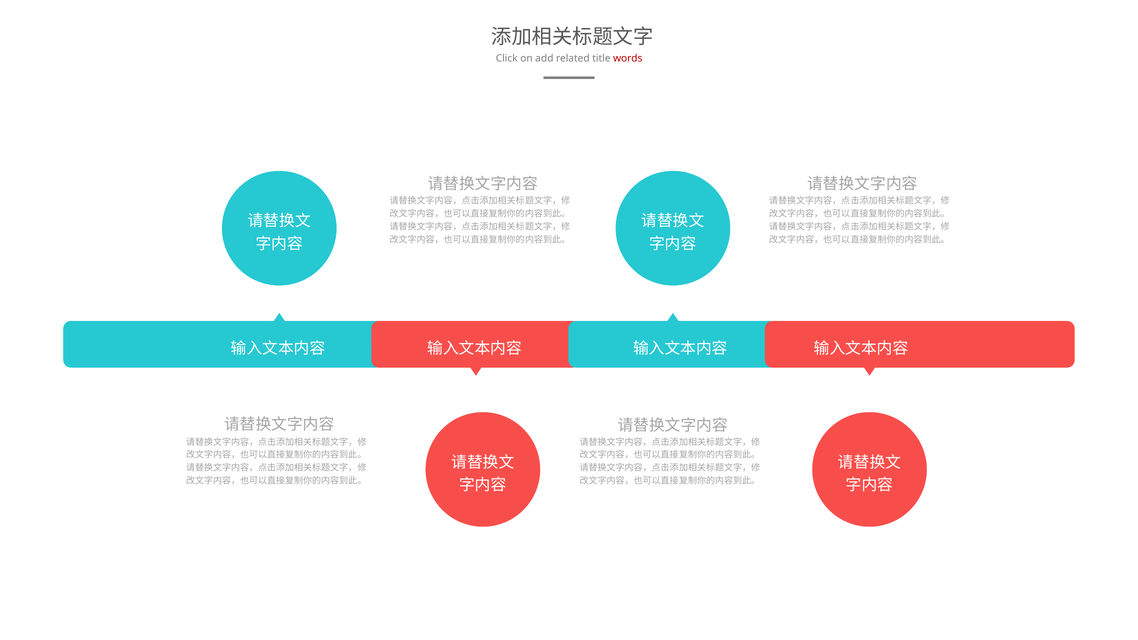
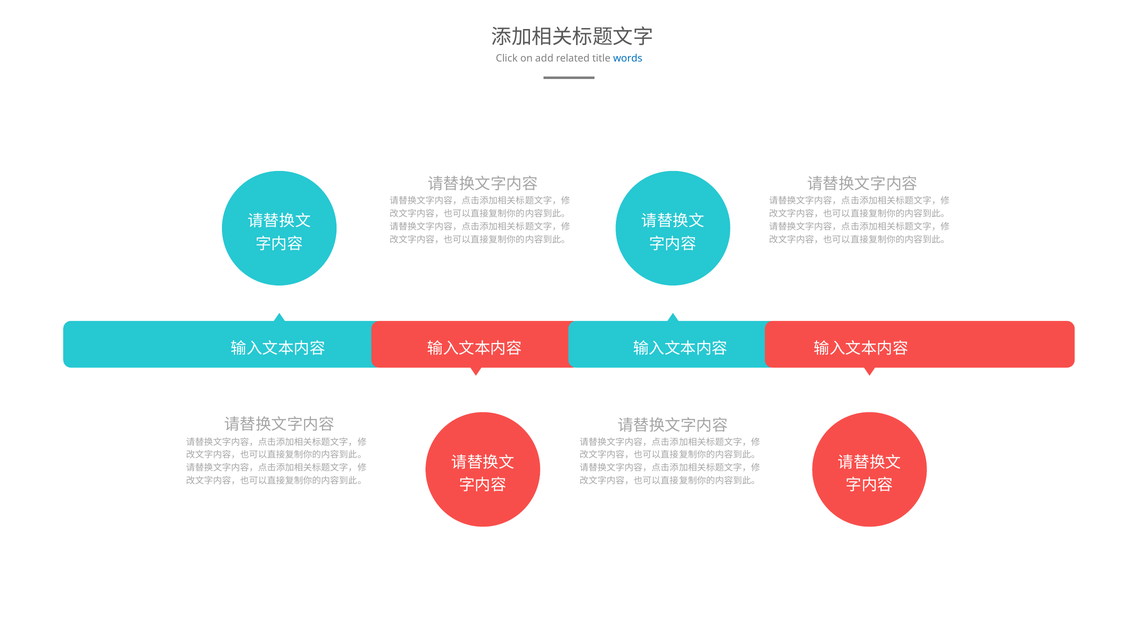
words colour: red -> blue (628, 58)
